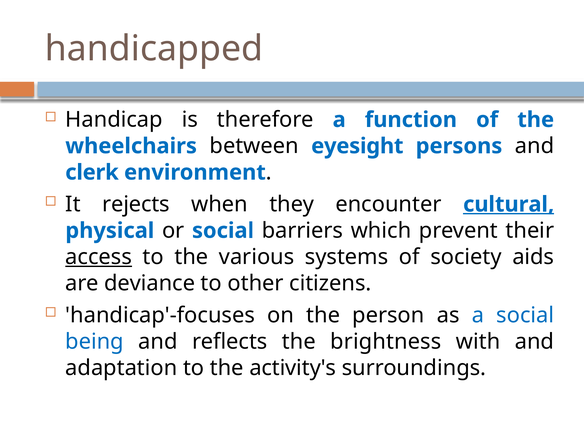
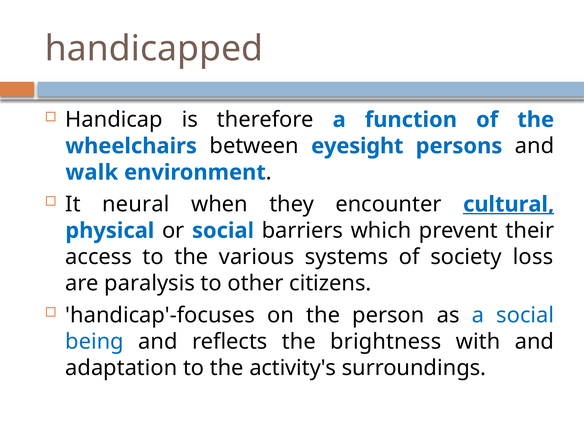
clerk: clerk -> walk (92, 172)
rejects: rejects -> neural (136, 204)
access underline: present -> none (99, 257)
aids: aids -> loss (533, 257)
deviance: deviance -> paralysis (150, 283)
